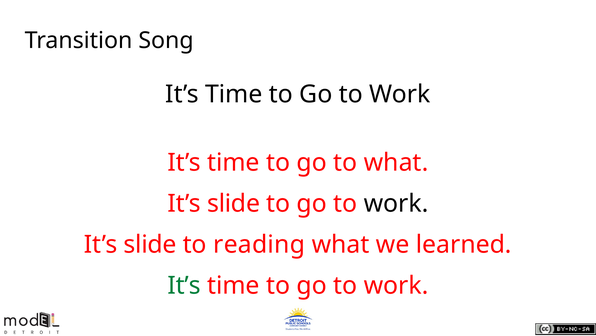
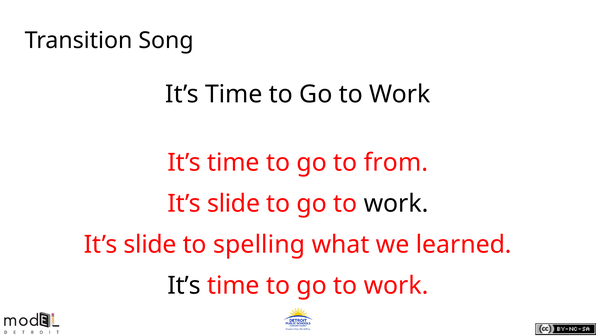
to what: what -> from (396, 162)
reading: reading -> spelling (259, 244)
It’s colour: green -> black (184, 285)
